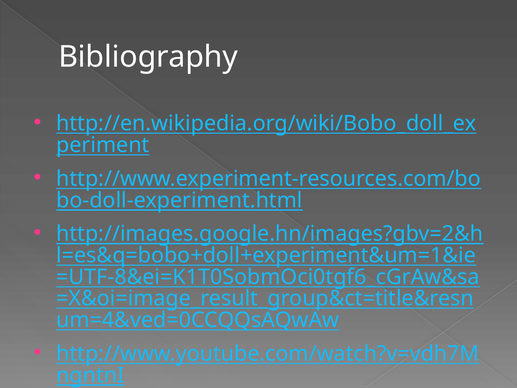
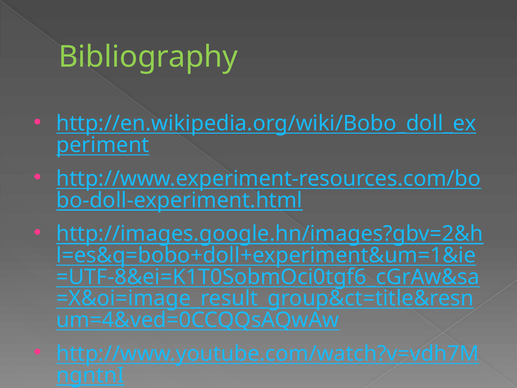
Bibliography colour: white -> light green (148, 57)
